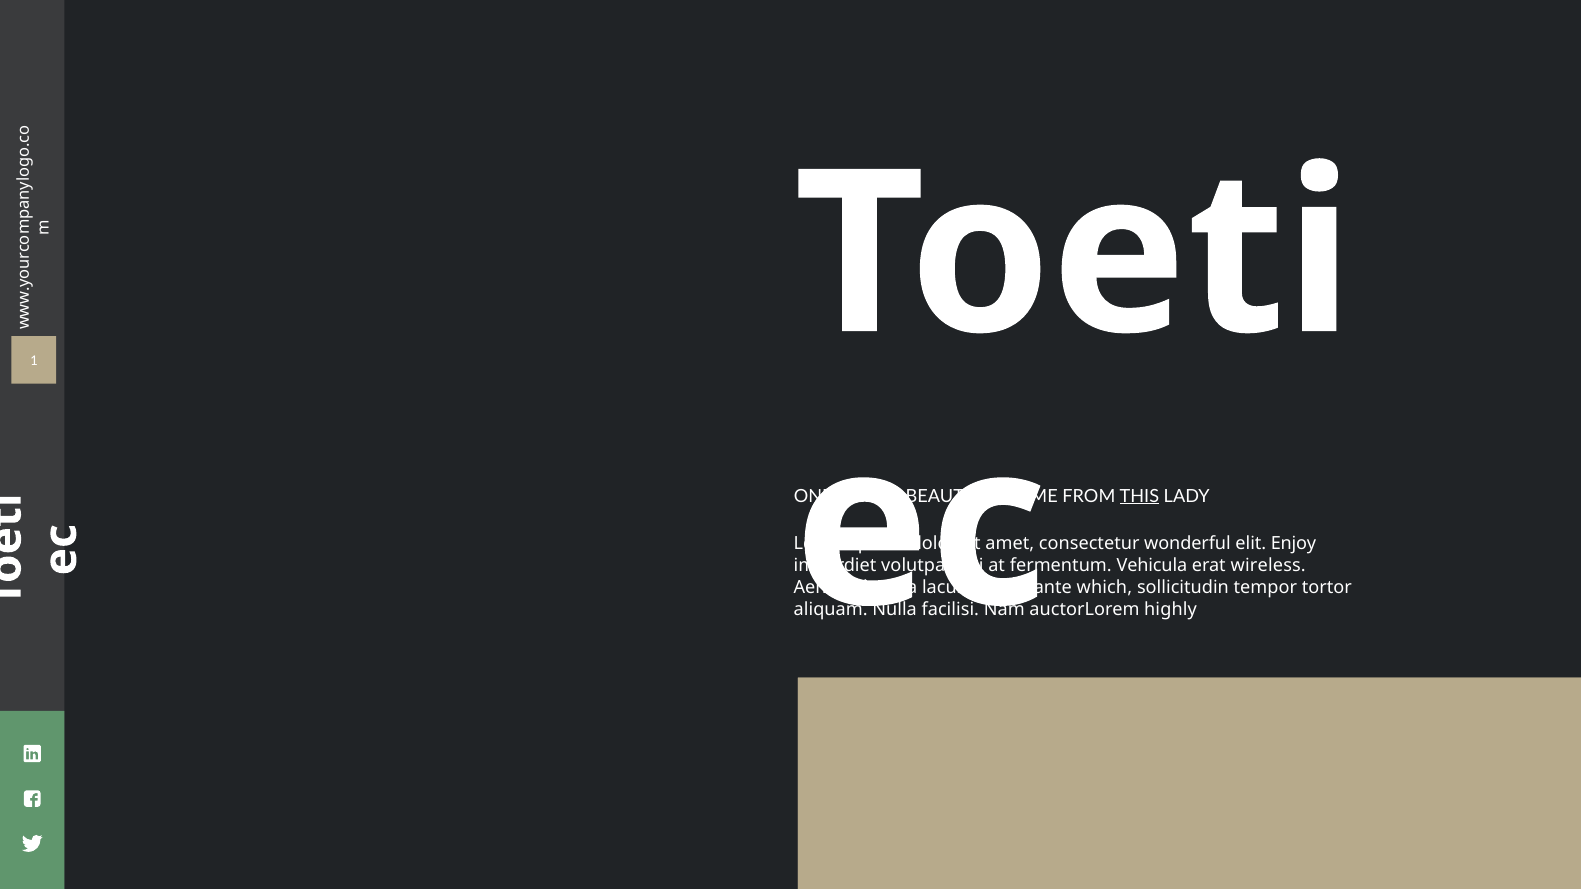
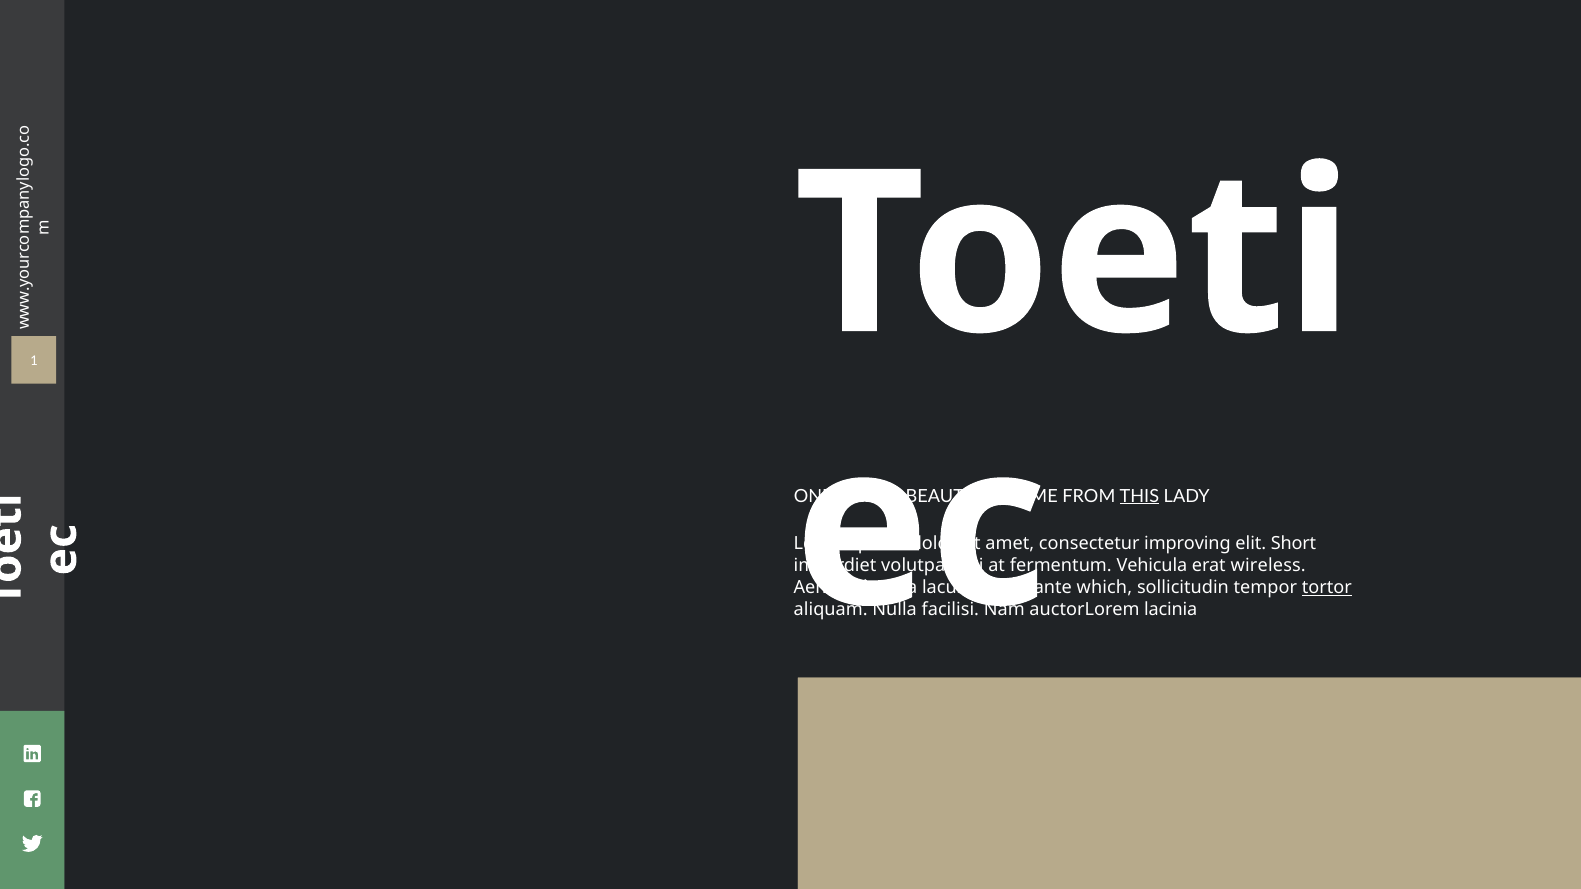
wonderful: wonderful -> improving (1187, 544)
Enjoy: Enjoy -> Short (1293, 544)
tortor underline: none -> present (1327, 587)
auctorLorem highly: highly -> lacinia (1171, 609)
